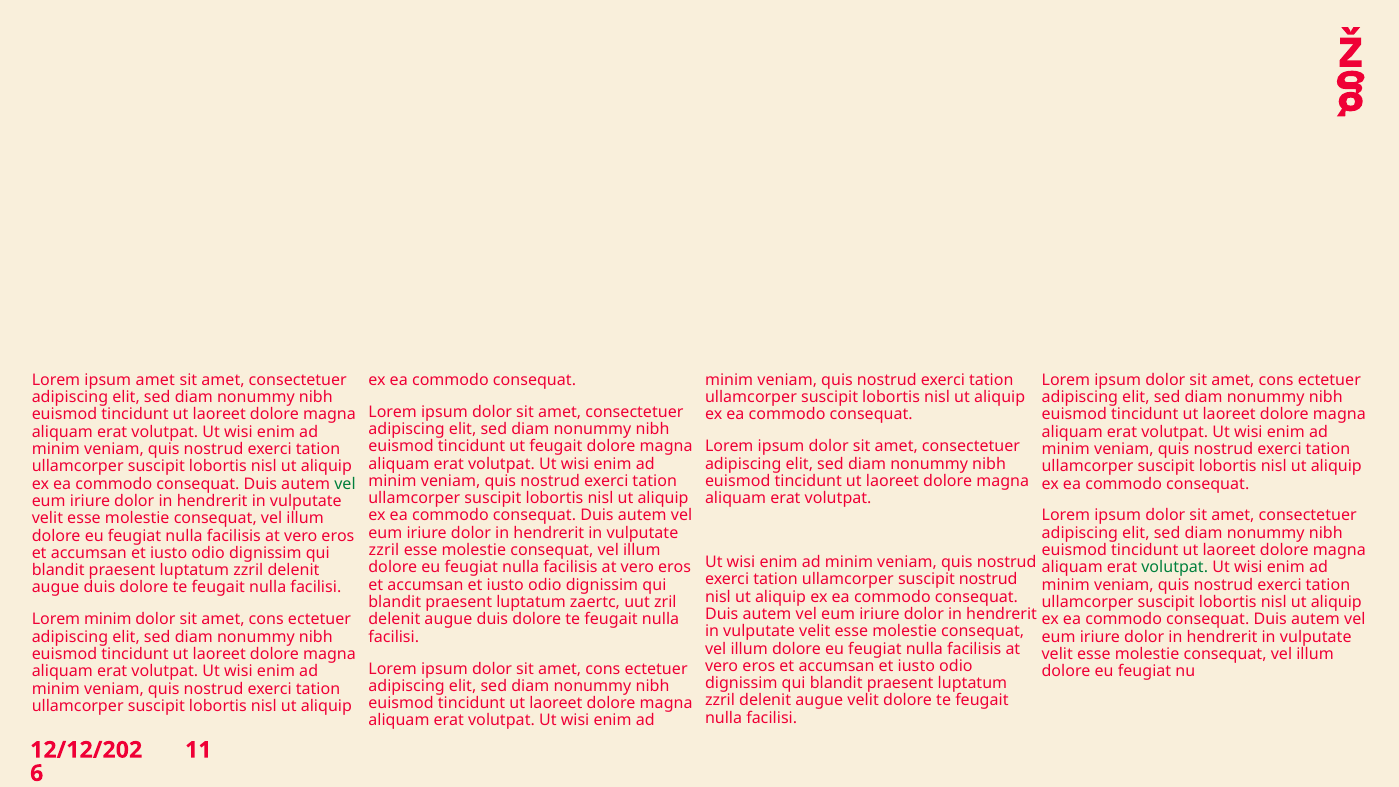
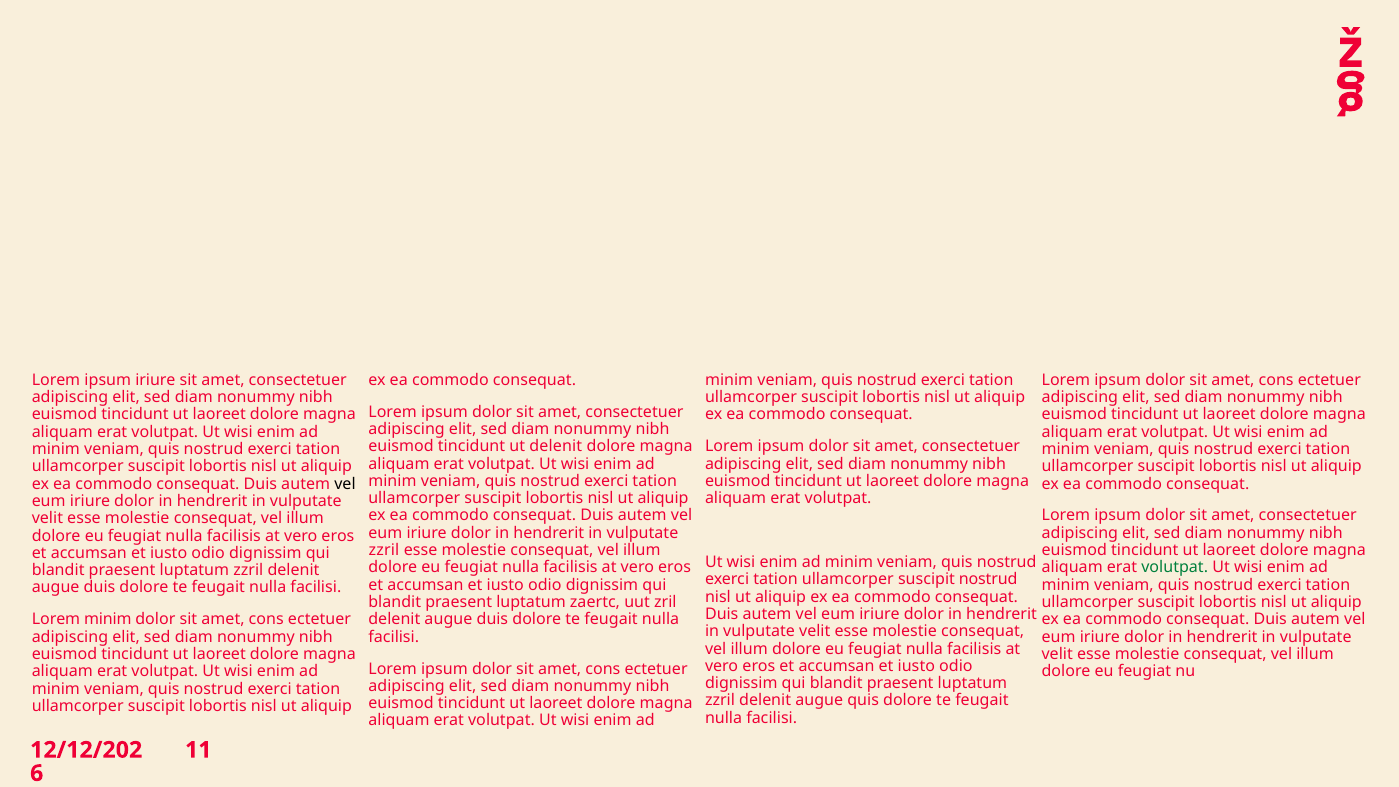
ipsum amet: amet -> iriure (155, 380)
ut feugait: feugait -> delenit (556, 446)
vel colour: green -> black (345, 484)
augue velit: velit -> quis (863, 701)
